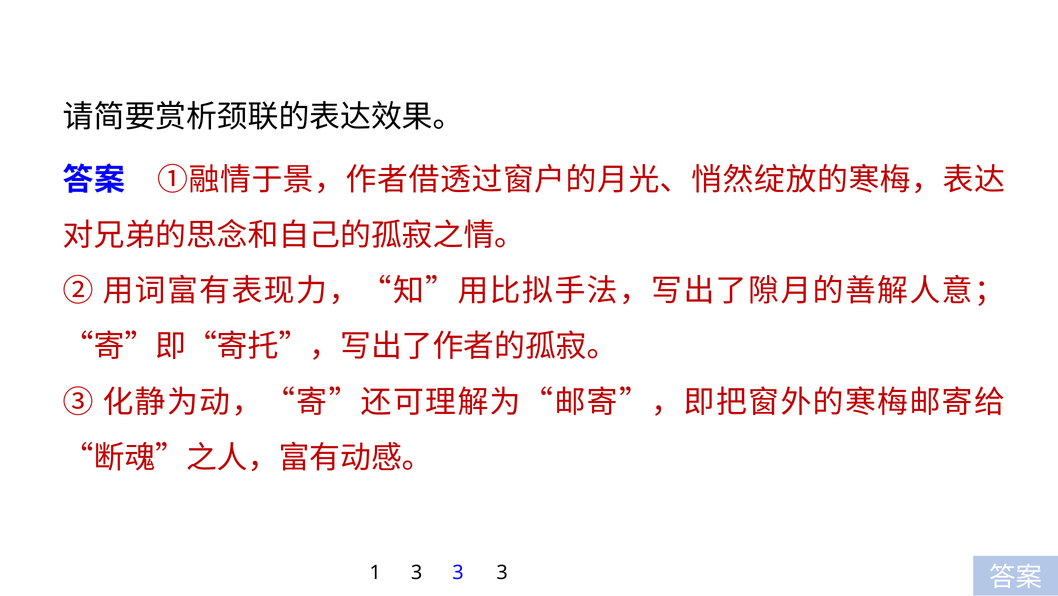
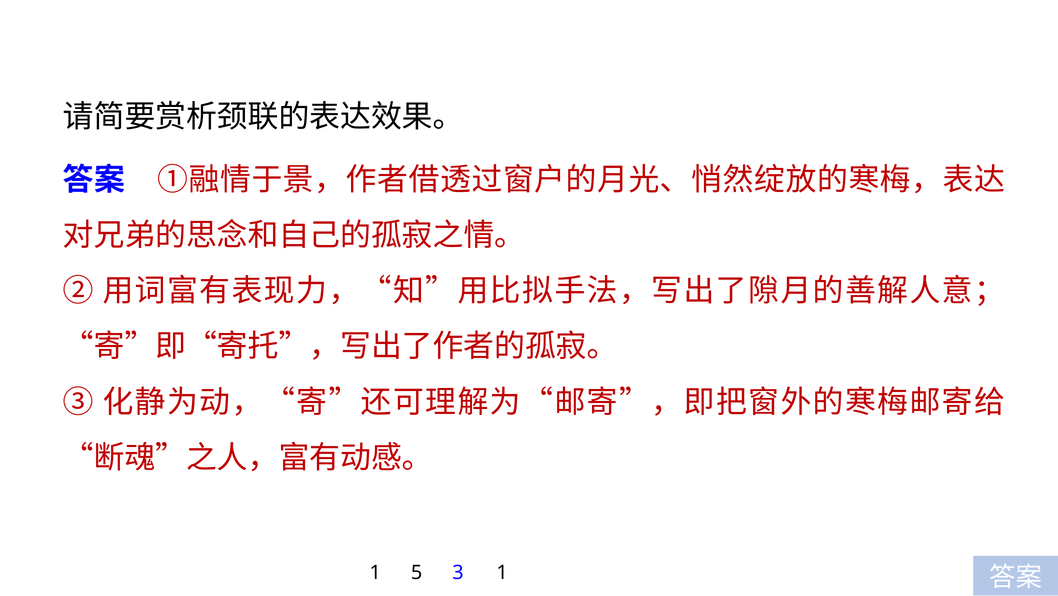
1 3: 3 -> 5 (417, 572)
3: 3 -> 1 (502, 572)
